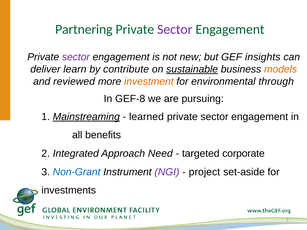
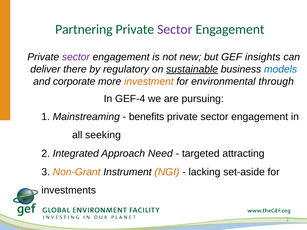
learn: learn -> there (75, 69)
contribute: contribute -> regulatory (126, 69)
models colour: orange -> blue (281, 69)
reviewed: reviewed -> corporate (74, 82)
GEF-8: GEF-8 -> GEF-4 (130, 99)
Mainstreaming underline: present -> none (86, 117)
learned: learned -> benefits (147, 117)
benefits: benefits -> seeking (103, 135)
corporate: corporate -> attracting (243, 154)
Non-Grant colour: blue -> orange (77, 172)
NGI colour: purple -> orange (167, 172)
project: project -> lacking (205, 172)
